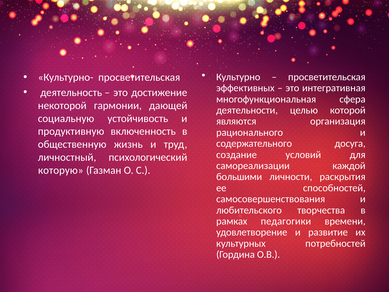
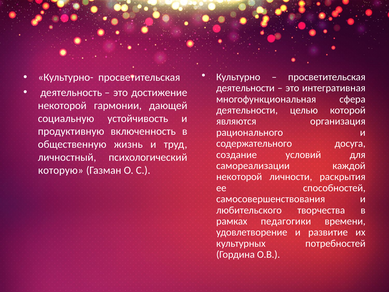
эффективных: эффективных -> деятельности (245, 88)
большими: большими -> некоторой (239, 177)
